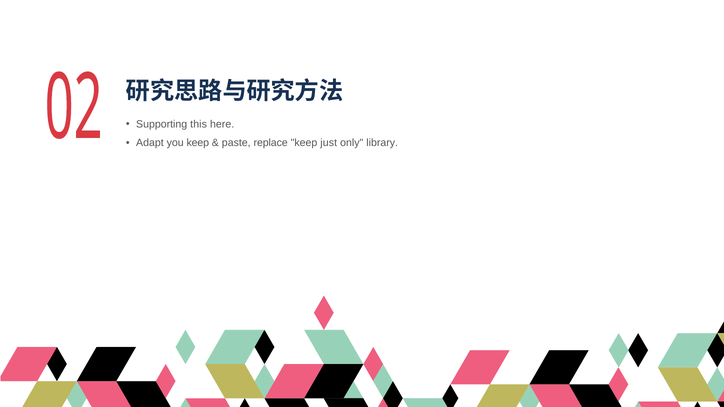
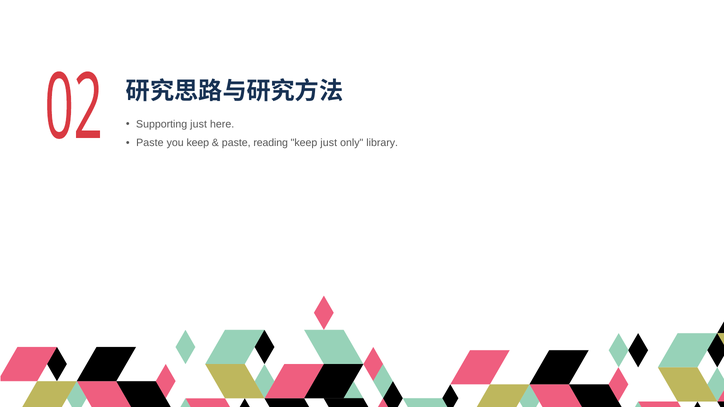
Supporting this: this -> just (199, 124)
Adapt: Adapt -> Paste (150, 143)
replace: replace -> reading (271, 143)
